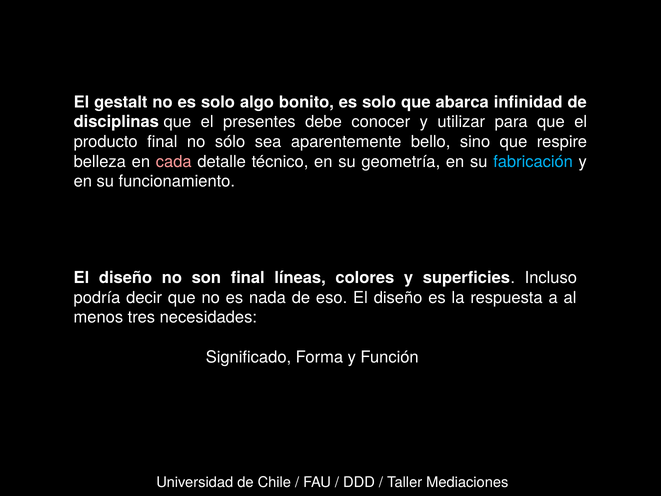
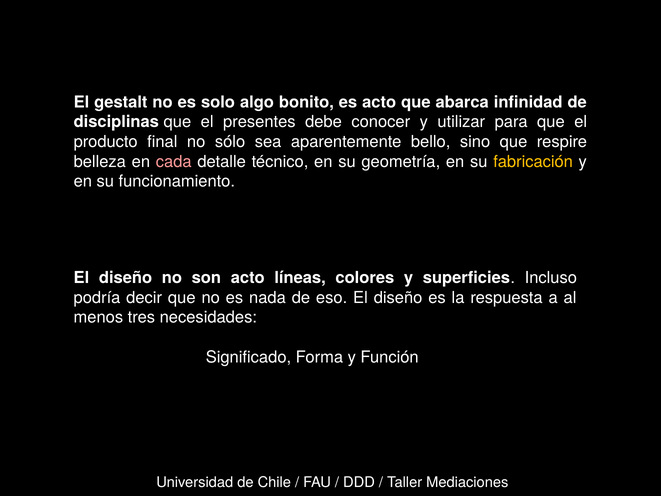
bonito es solo: solo -> acto (379, 102)
fabricación colour: light blue -> yellow (533, 162)
son final: final -> acto (248, 278)
